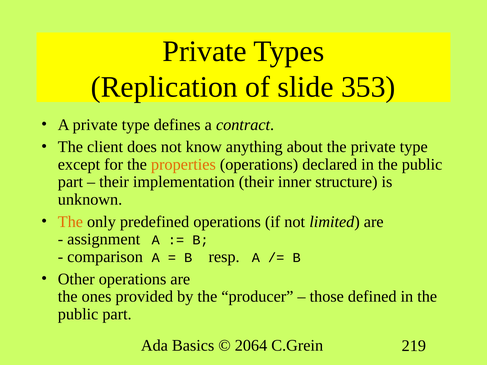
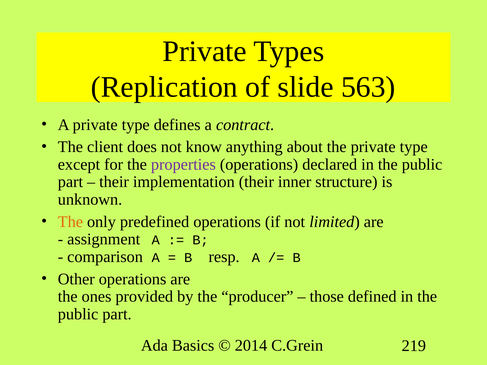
353: 353 -> 563 (368, 87)
properties colour: orange -> purple (183, 165)
2064: 2064 -> 2014 (251, 346)
